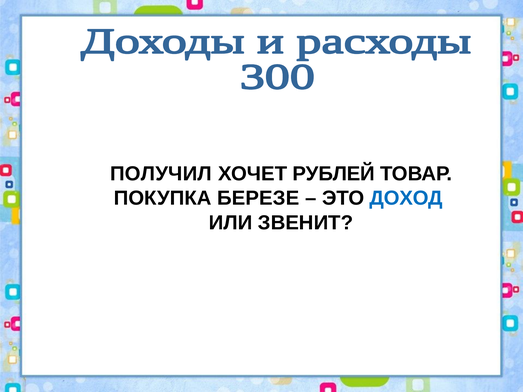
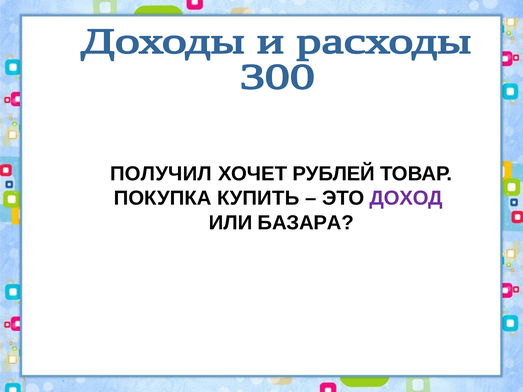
БЕРЕЗЕ: БЕРЕЗЕ -> КУПИТЬ (258, 198)
ДОХОД colour: blue -> purple (406, 198)
ЗВЕНИТ: ЗВЕНИТ -> БАЗАРА (306, 223)
